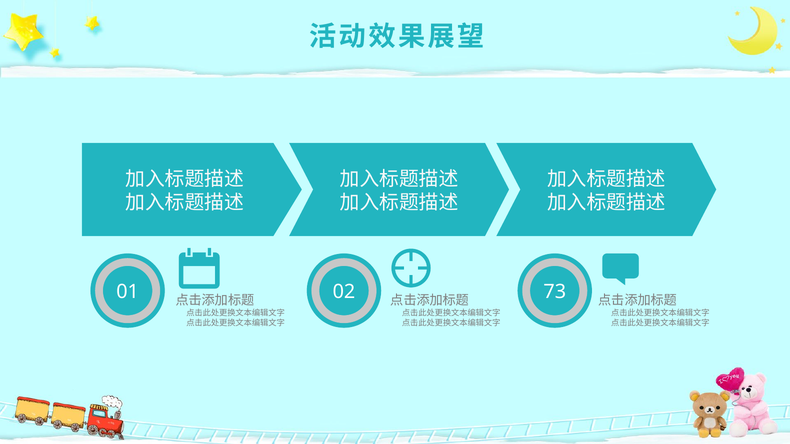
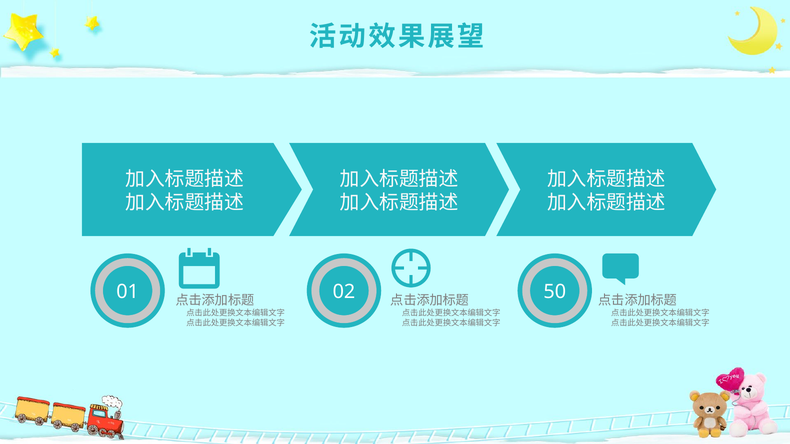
73: 73 -> 50 (555, 292)
